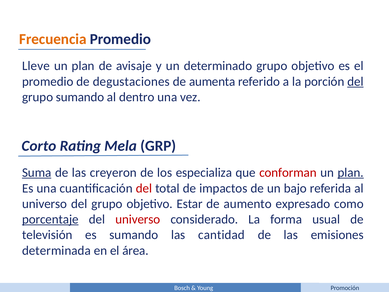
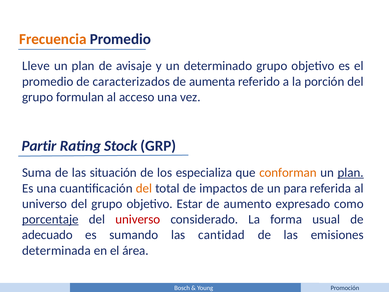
degustaciones: degustaciones -> caracterizados (131, 81)
del underline: present -> none (355, 81)
grupo sumando: sumando -> formulan (80, 97)
dentro: dentro -> acceso (137, 97)
Corto: Corto -> Partir (39, 146)
Mela: Mela -> Stock (121, 146)
Suma underline: present -> none (37, 172)
creyeron: creyeron -> situación (113, 172)
conforman colour: red -> orange (288, 172)
del colour: red -> orange (144, 188)
bajo: bajo -> para (295, 188)
televisión: televisión -> adecuado (47, 235)
